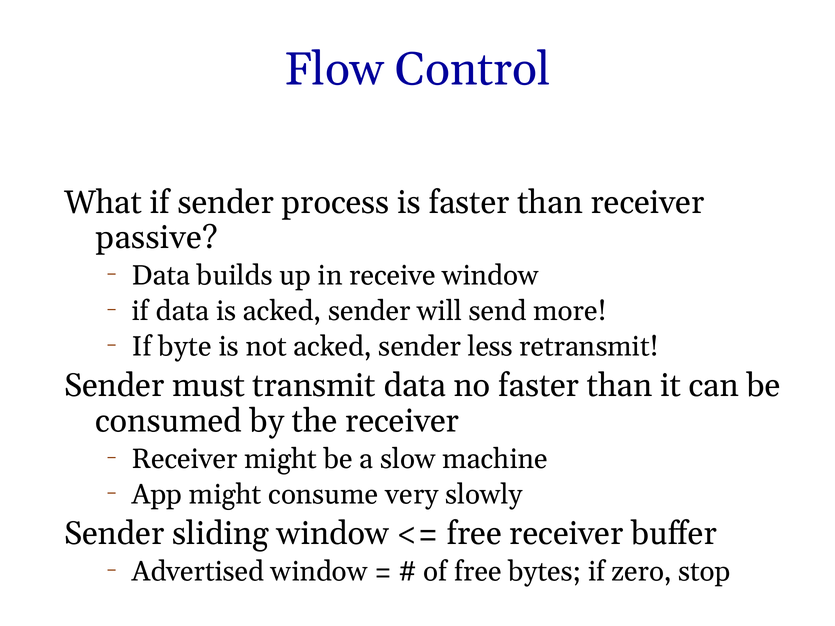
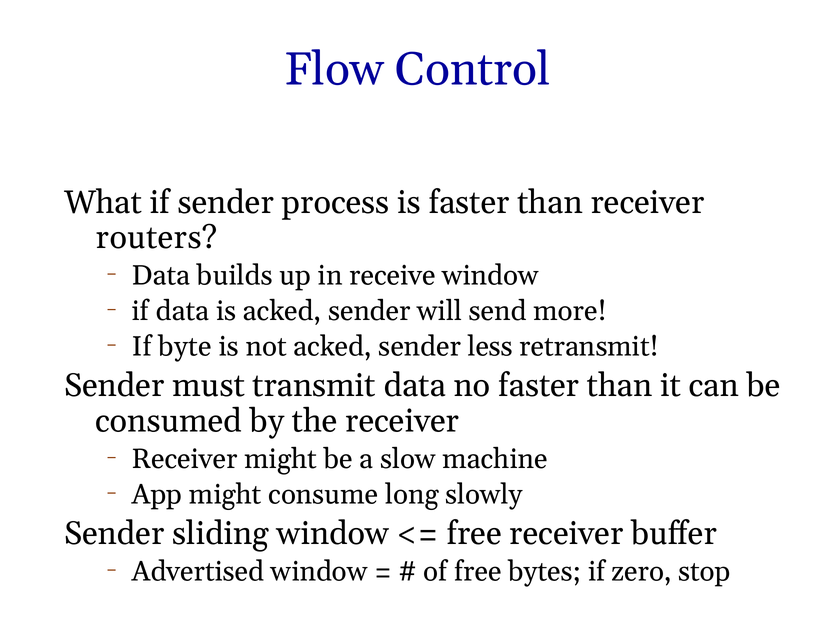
passive: passive -> routers (157, 238)
very: very -> long (412, 495)
